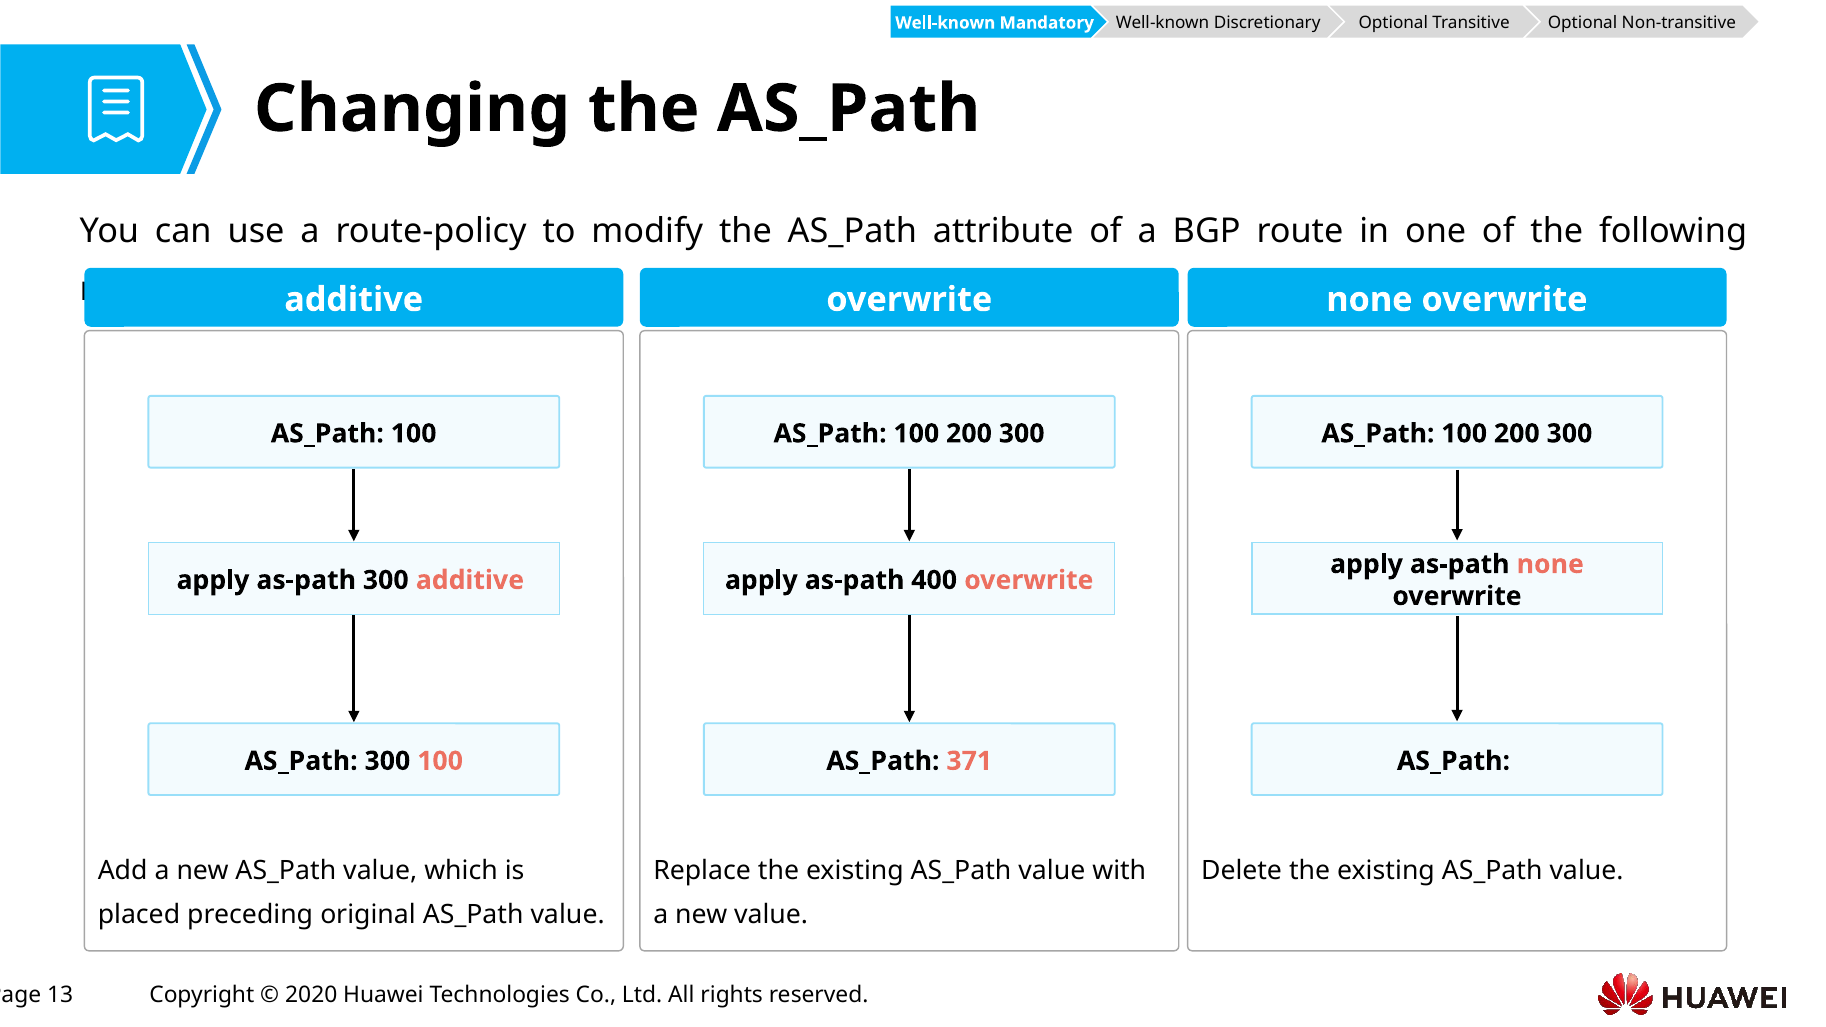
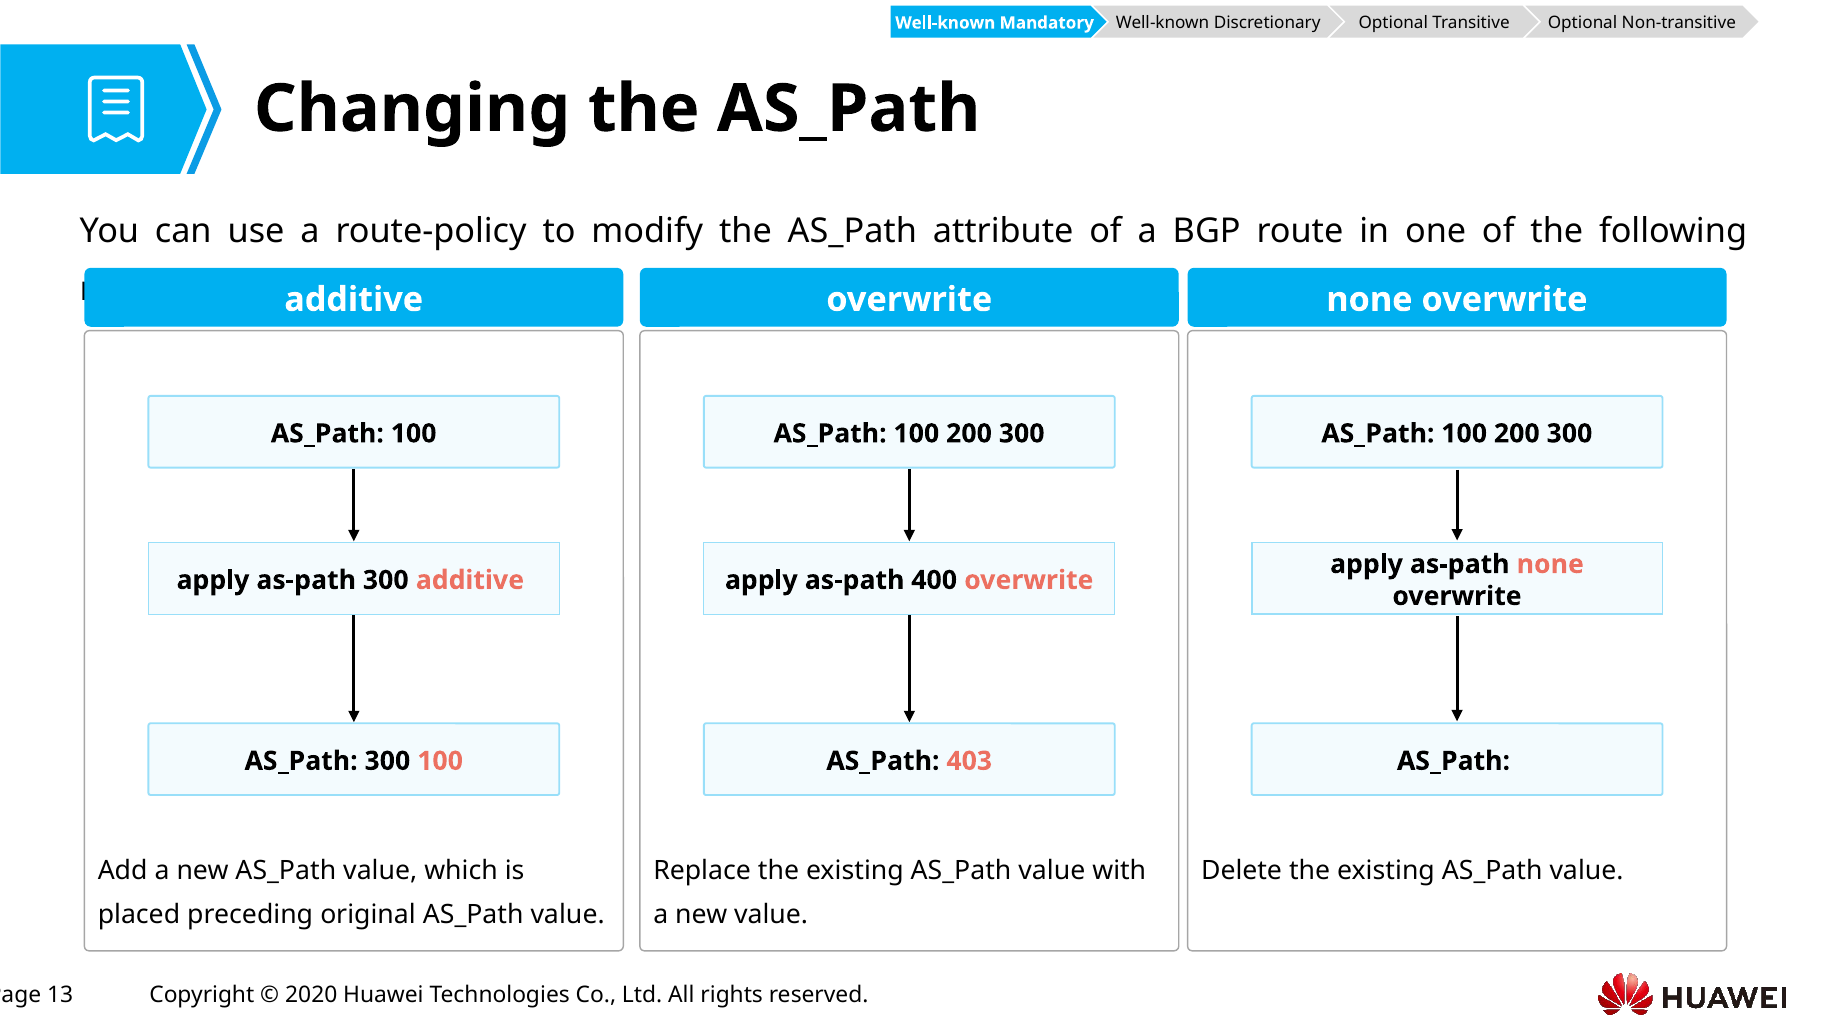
371: 371 -> 403 (969, 761)
